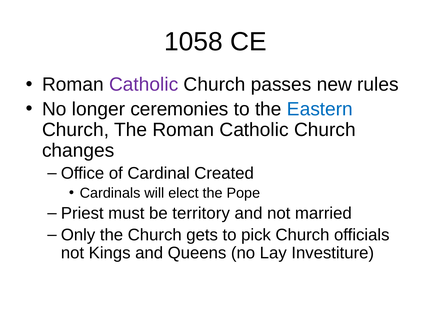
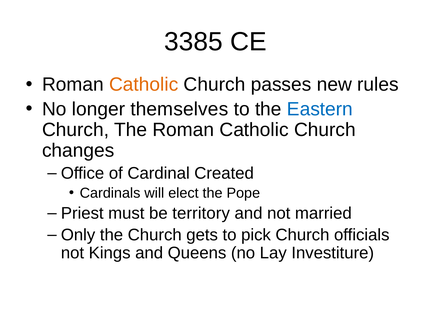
1058: 1058 -> 3385 (193, 42)
Catholic colour: purple -> orange (144, 84)
ceremonies: ceremonies -> themselves (179, 109)
